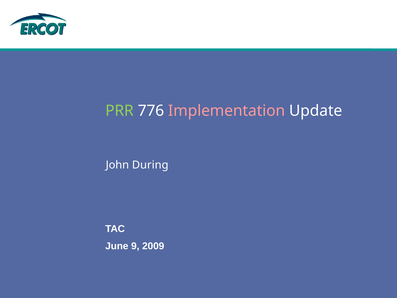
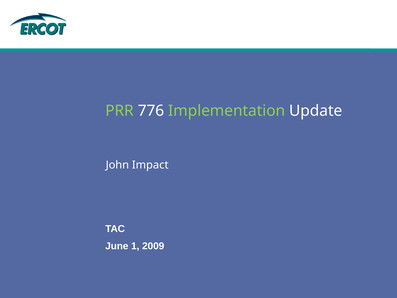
Implementation colour: pink -> light green (227, 111)
During: During -> Impact (150, 165)
9: 9 -> 1 (135, 246)
